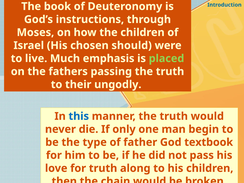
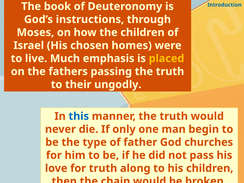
should: should -> homes (132, 45)
placed colour: light green -> yellow (166, 58)
textbook: textbook -> churches (209, 142)
